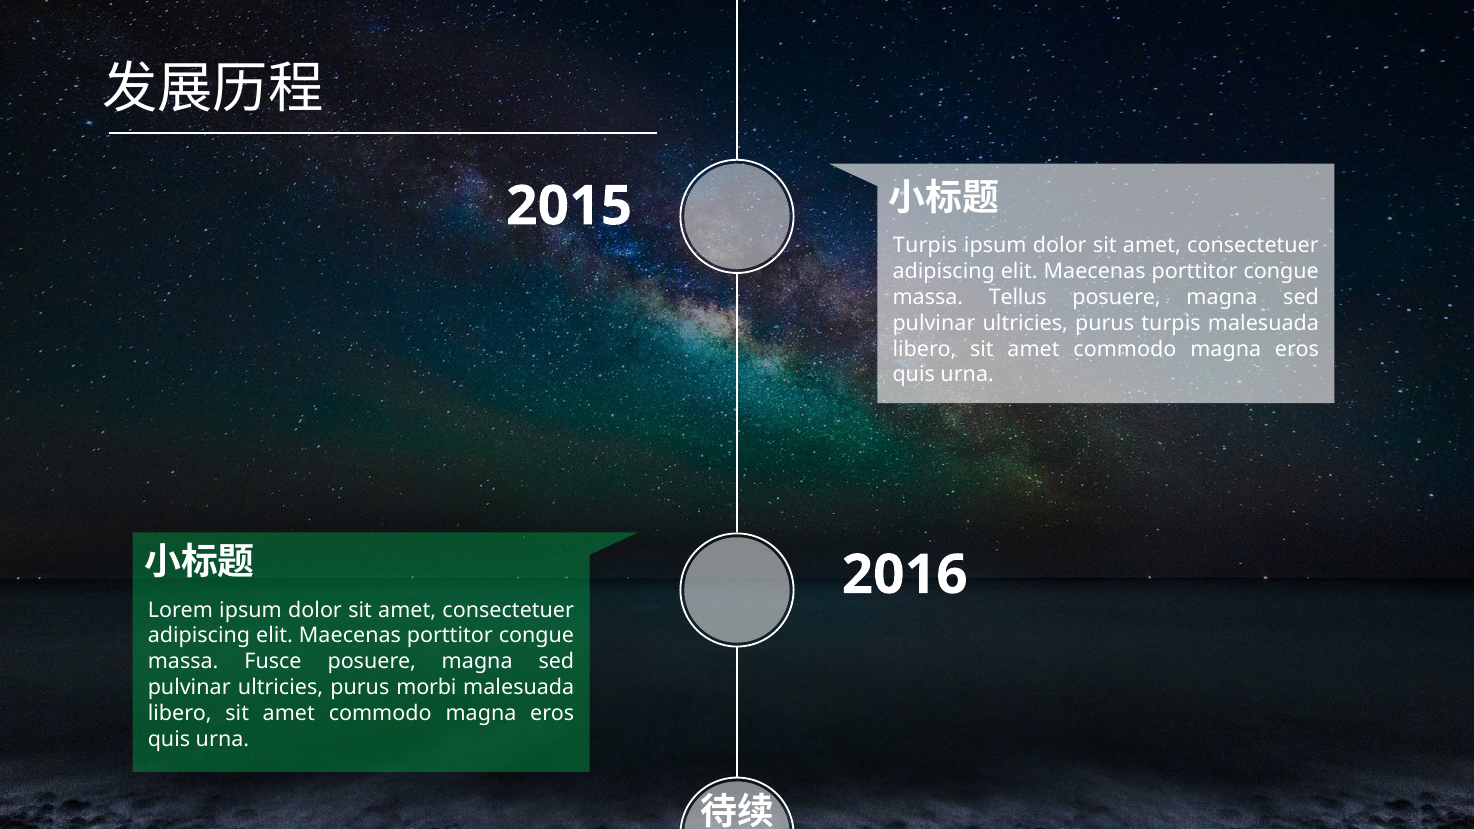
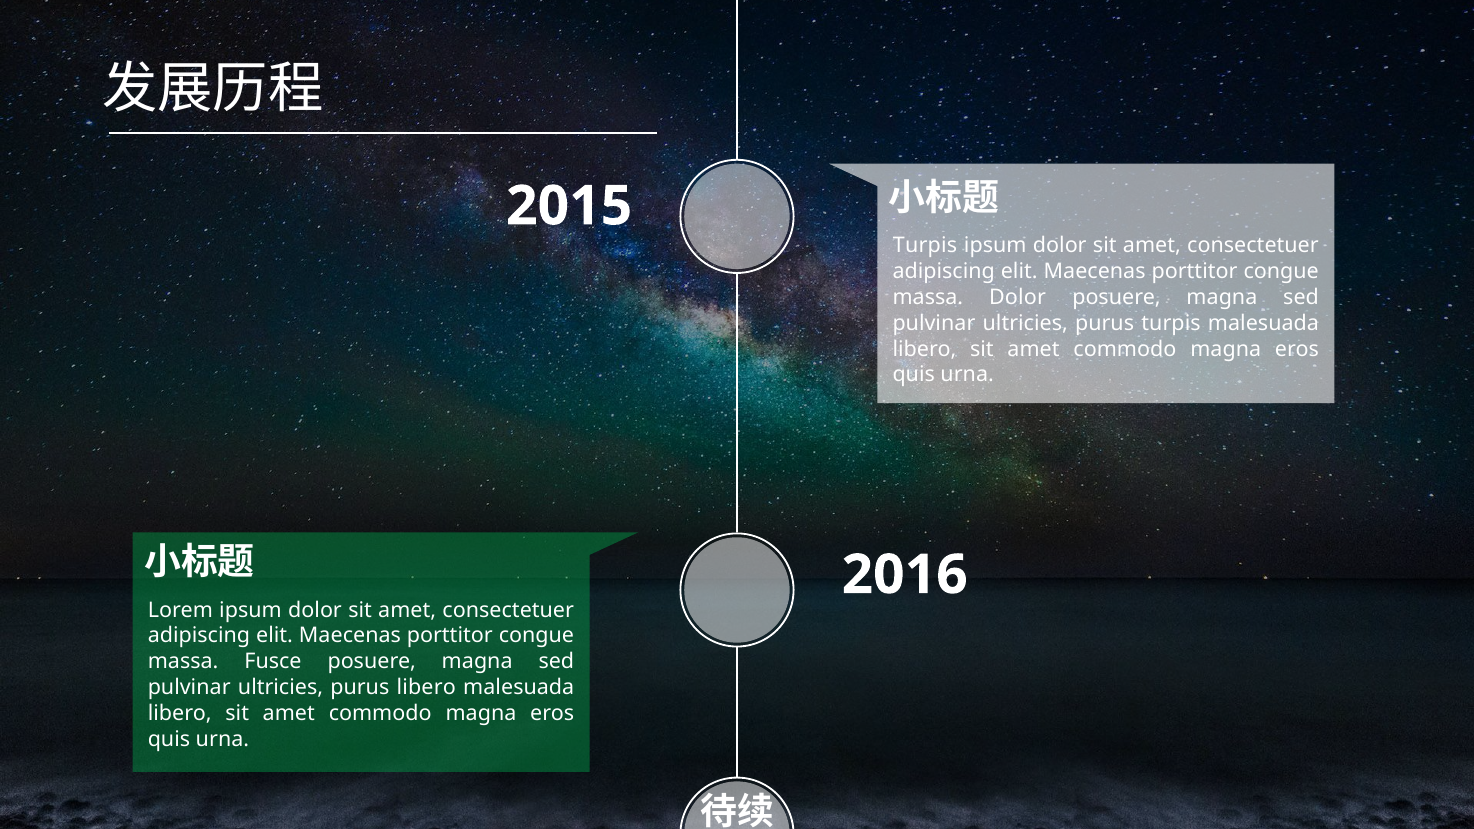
massa Tellus: Tellus -> Dolor (1018, 297)
purus morbi: morbi -> libero (426, 688)
